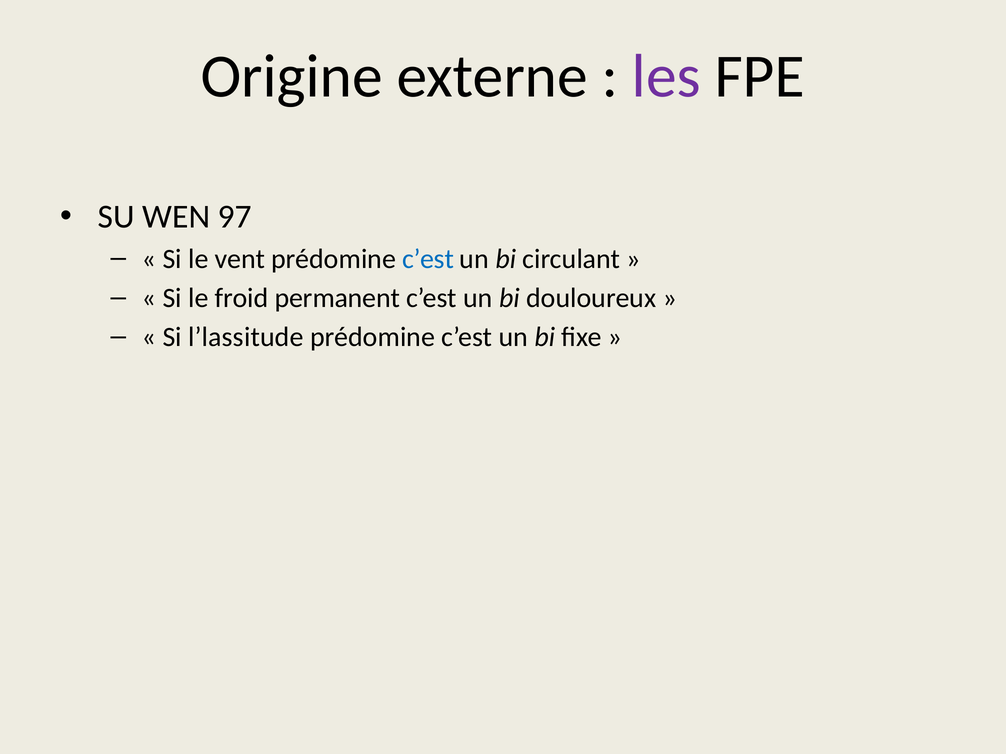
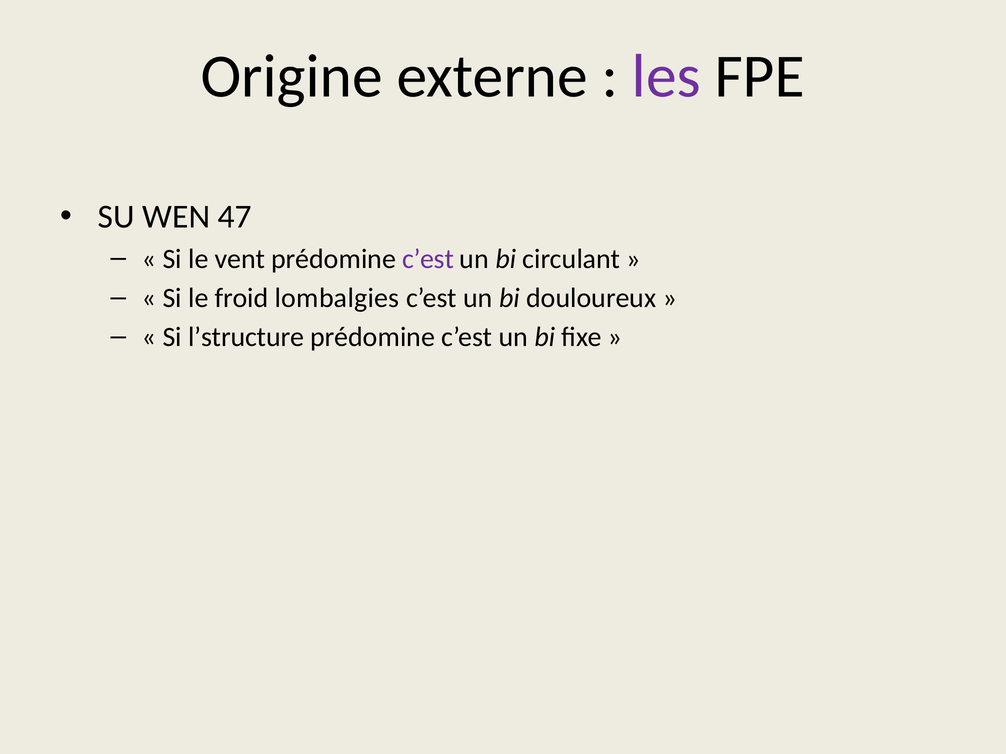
97: 97 -> 47 (235, 217)
c’est colour: blue -> purple (428, 259)
permanent: permanent -> lombalgies (337, 298)
l’lassitude: l’lassitude -> l’structure (246, 337)
